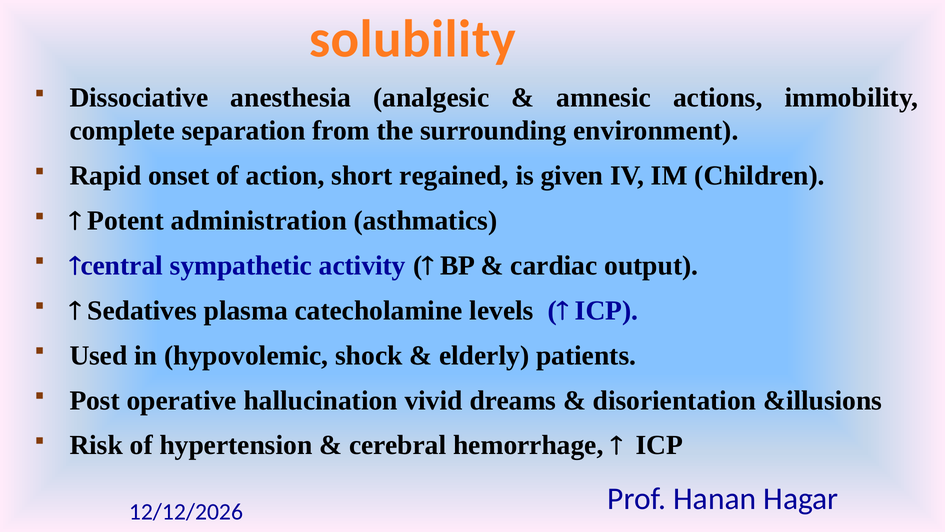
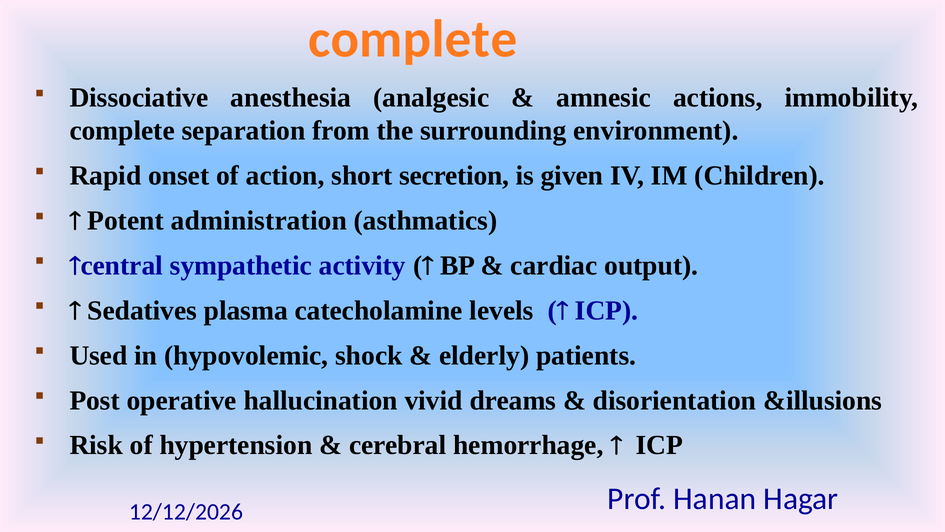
solubility: solubility -> complete (413, 39)
regained: regained -> secretion (454, 176)
